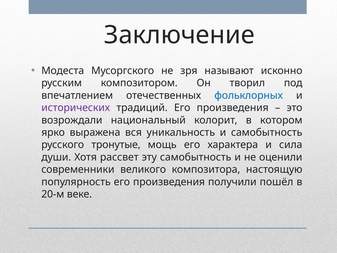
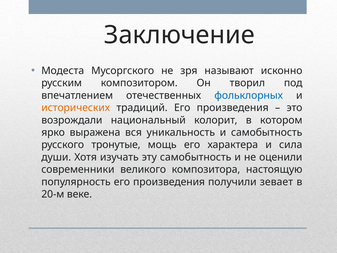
исторических colour: purple -> orange (76, 108)
рассвет: рассвет -> изучать (119, 157)
пошёл: пошёл -> зевает (276, 182)
